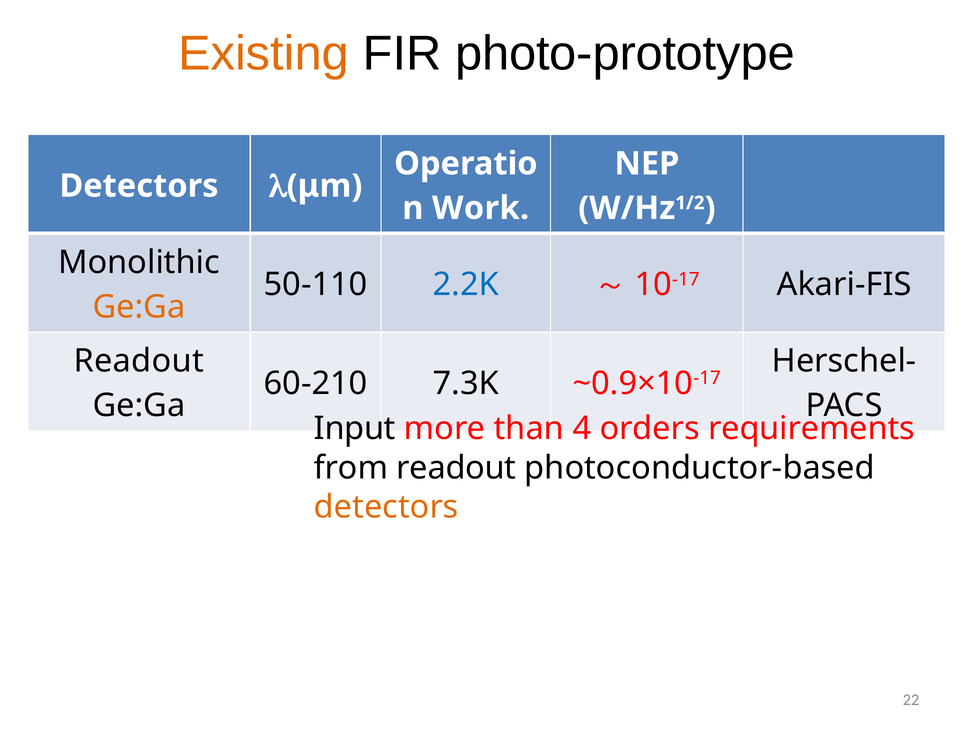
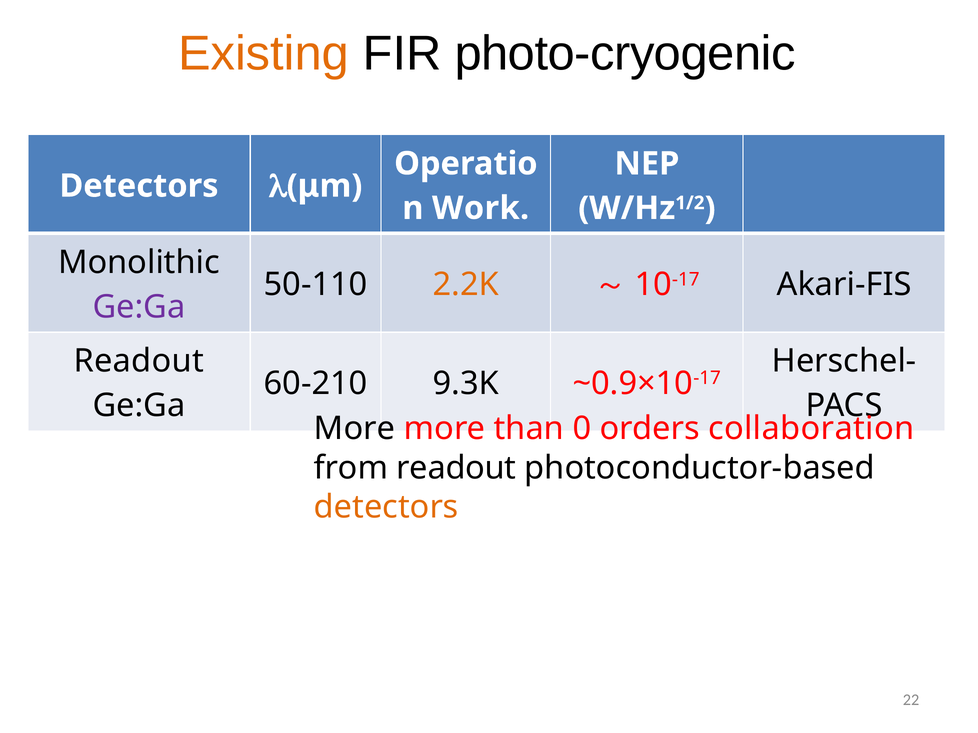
photo-prototype: photo-prototype -> photo-cryogenic (625, 54)
2.2K colour: blue -> orange (466, 285)
Ge:Ga colour: orange -> purple (139, 307)
7.3K: 7.3K -> 9.3K (466, 384)
Input: Input -> More (355, 429)
4: 4 -> 0 (582, 429)
requirements: requirements -> collaboration (811, 429)
